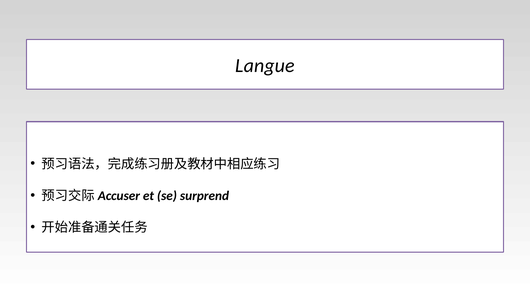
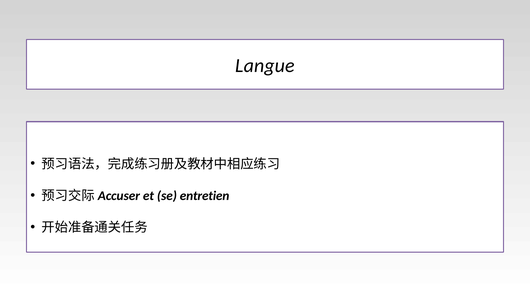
surprend: surprend -> entretien (205, 196)
